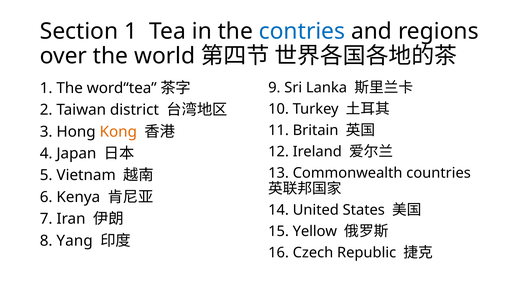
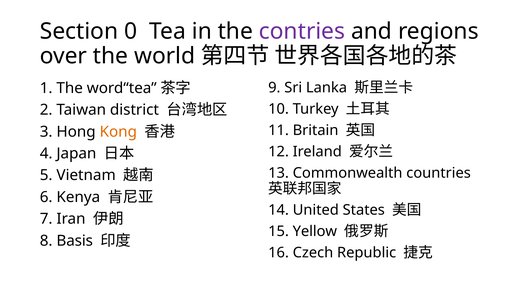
Section 1: 1 -> 0 (131, 32)
contries colour: blue -> purple (302, 32)
Yang: Yang -> Basis (75, 241)
